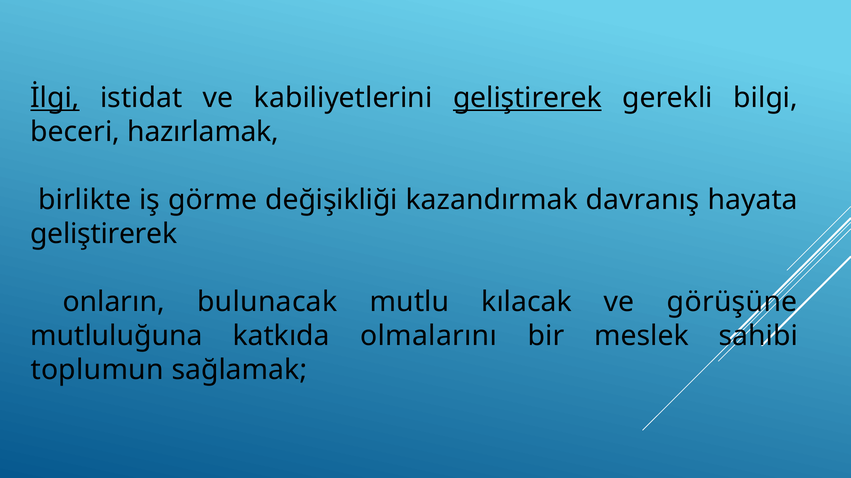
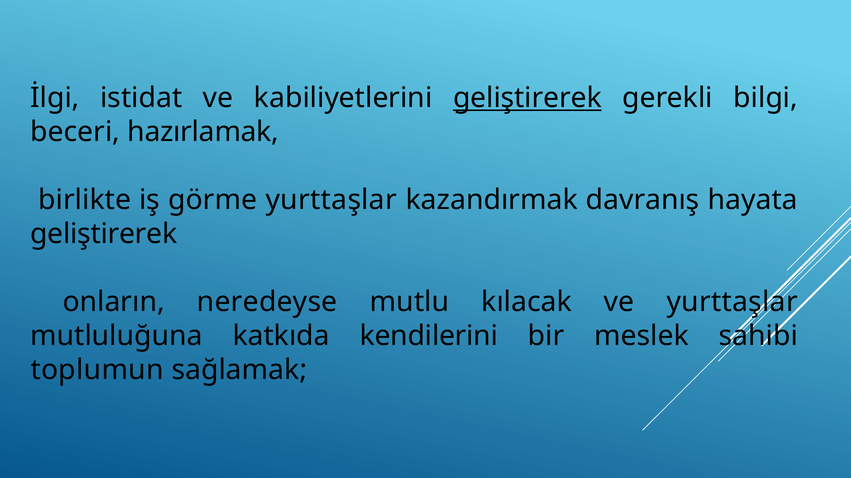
İlgi underline: present -> none (55, 98)
görme değişikliği: değişikliği -> yurttaşlar (331, 200)
bulunacak: bulunacak -> neredeyse (267, 303)
ve görüşüne: görüşüne -> yurttaşlar (732, 303)
olmalarını: olmalarını -> kendilerini (429, 337)
